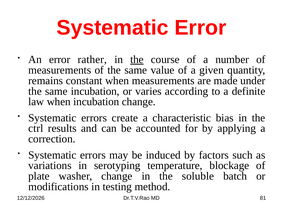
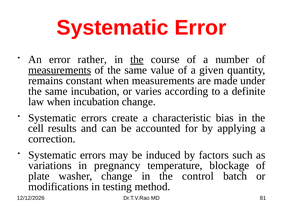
measurements underline: none -> present (60, 70)
ctrl: ctrl -> cell (36, 129)
serotyping: serotyping -> pregnancy (117, 166)
soluble: soluble -> control (198, 176)
